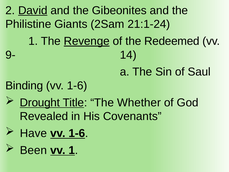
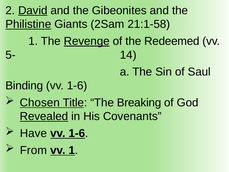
Philistine underline: none -> present (28, 24)
21:1-24: 21:1-24 -> 21:1-58 (149, 24)
9-: 9- -> 5- (11, 55)
Drought: Drought -> Chosen (40, 102)
Whether: Whether -> Breaking (139, 102)
Revealed underline: none -> present (44, 116)
Been: Been -> From (33, 150)
